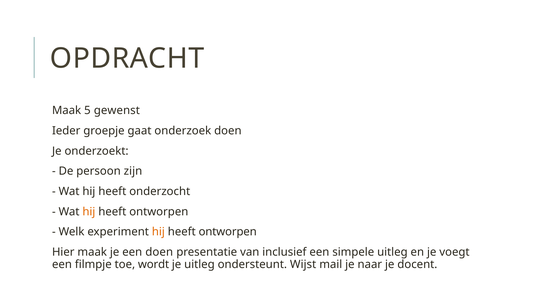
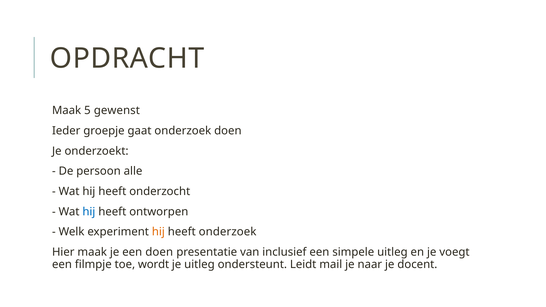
zijn: zijn -> alle (133, 171)
hij colour: orange -> blue (89, 212)
ontworpen: ontworpen -> onderzoek (228, 232)
Wijst: Wijst -> Leidt (303, 265)
